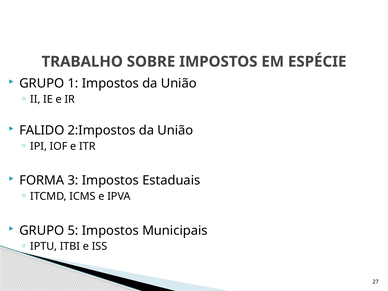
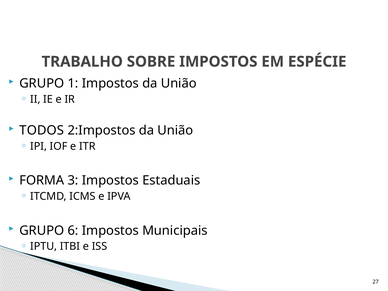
FALIDO: FALIDO -> TODOS (42, 130)
5: 5 -> 6 (73, 231)
